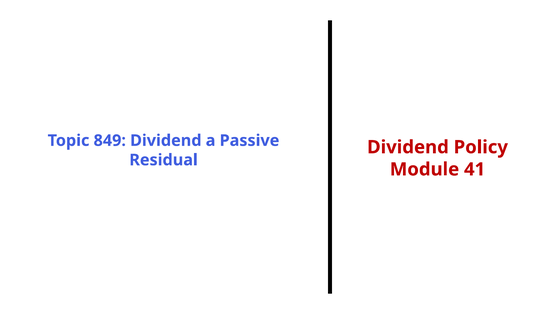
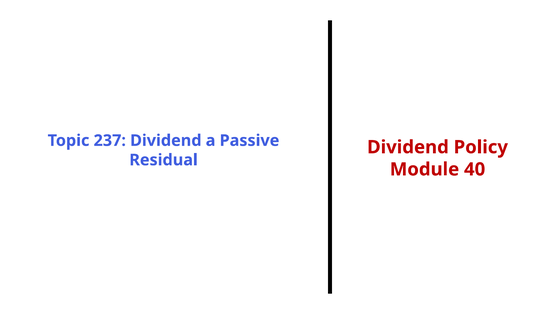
849: 849 -> 237 (110, 141)
41: 41 -> 40 (475, 170)
